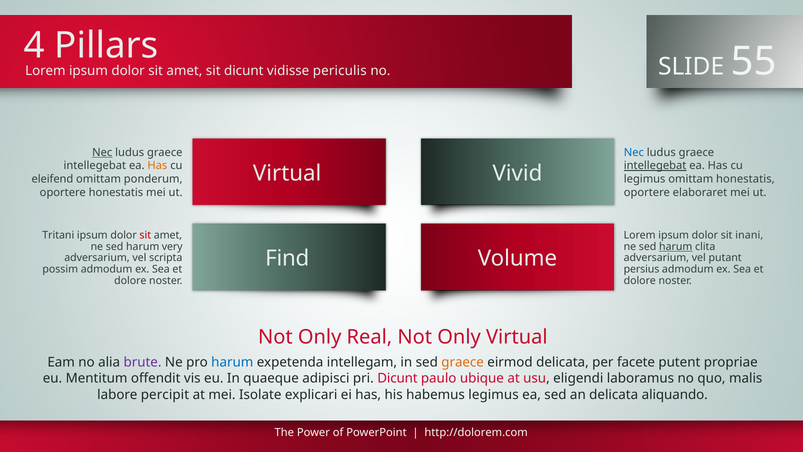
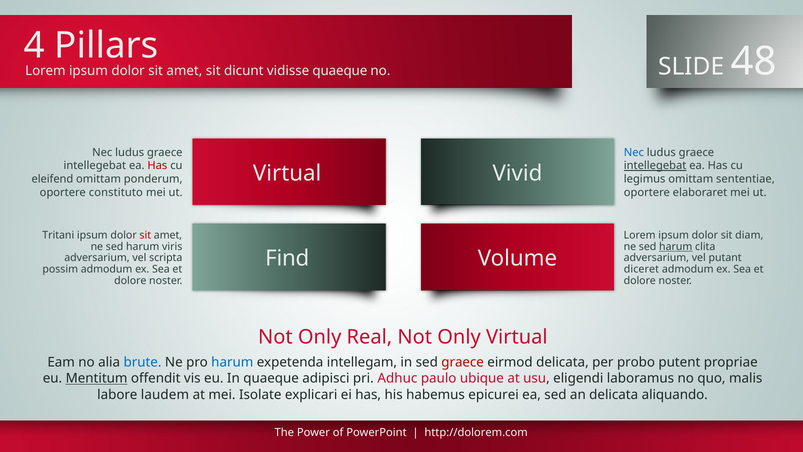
55: 55 -> 48 (754, 61)
vidisse periculis: periculis -> quaeque (340, 71)
Nec underline: present -> none (102, 152)
Has colour: orange -> red (157, 166)
omittam honestatis: honestatis -> sententiae (745, 179)
oportere honestatis: honestatis -> constituto (116, 192)
inani: inani -> diam (749, 235)
very: very -> viris (172, 246)
persius: persius -> diceret (641, 269)
brute colour: purple -> blue (143, 362)
graece colour: orange -> red (463, 362)
facete: facete -> probo (636, 362)
Mentitum underline: none -> present (97, 378)
pri Dicunt: Dicunt -> Adhuc (397, 378)
percipit: percipit -> laudem (165, 394)
habemus legimus: legimus -> epicurei (494, 394)
